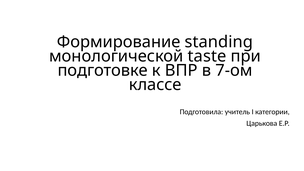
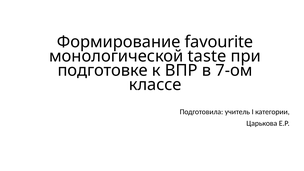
standing: standing -> favourite (219, 42)
